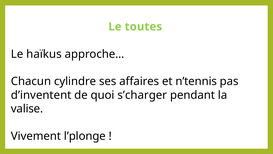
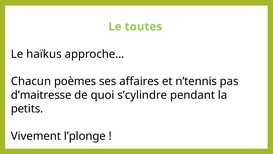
cylindre: cylindre -> poèmes (75, 81)
d’inventent: d’inventent -> d’maitresse (41, 95)
s’charger: s’charger -> s’cylindre (142, 95)
valise: valise -> petits (27, 108)
